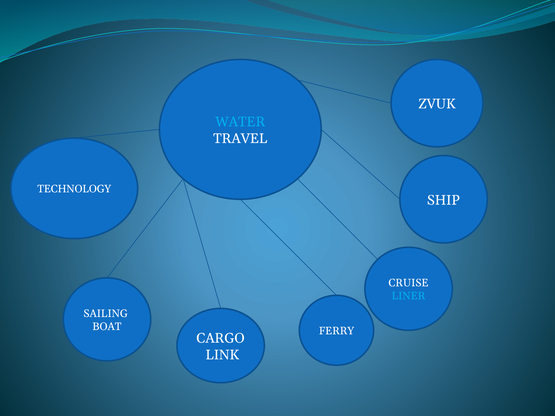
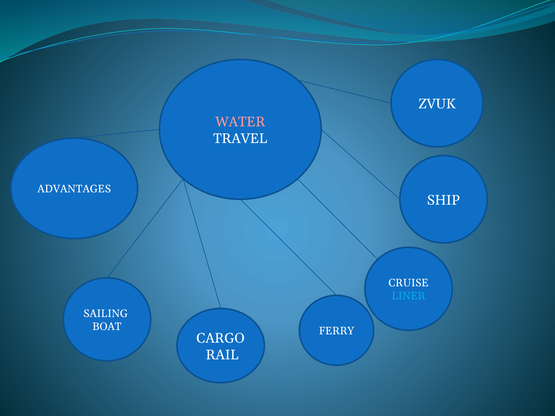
WATER colour: light blue -> pink (240, 122)
TECHNOLOGY: TECHNOLOGY -> ADVANTAGES (74, 189)
LINK: LINK -> RAIL (222, 355)
